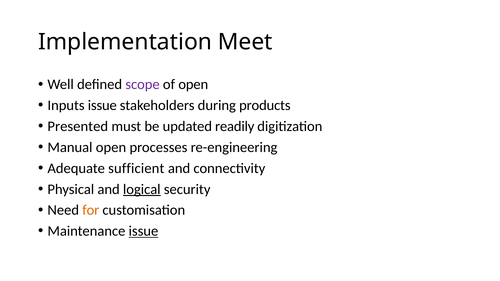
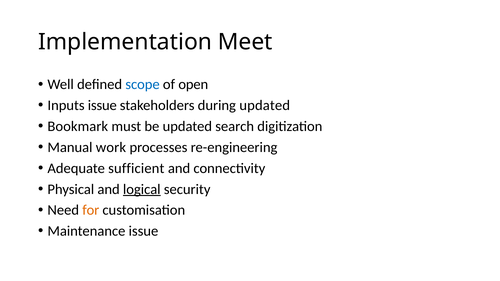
scope colour: purple -> blue (143, 85)
during products: products -> updated (265, 106)
Presented: Presented -> Bookmark (78, 126)
readily: readily -> search (235, 126)
Manual open: open -> work (111, 147)
issue underline: present -> none (143, 231)
